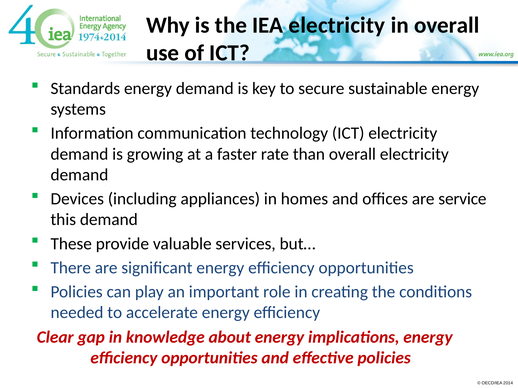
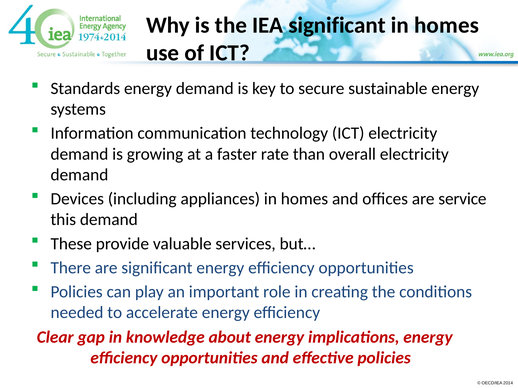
IEA electricity: electricity -> significant (337, 25)
overall: overall -> homes (447, 25)
